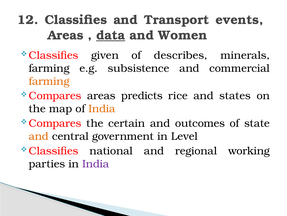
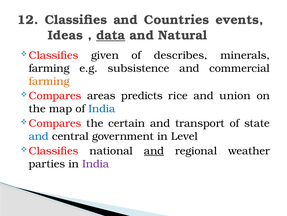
Transport: Transport -> Countries (177, 20)
Areas: Areas -> Ideas (65, 35)
Women: Women -> Natural (183, 35)
states: states -> union (235, 95)
India colour: orange -> blue (102, 108)
outcomes: outcomes -> transport (200, 123)
and colour: orange -> blue (39, 136)
and underline: none -> present (154, 150)
working: working -> weather (249, 150)
